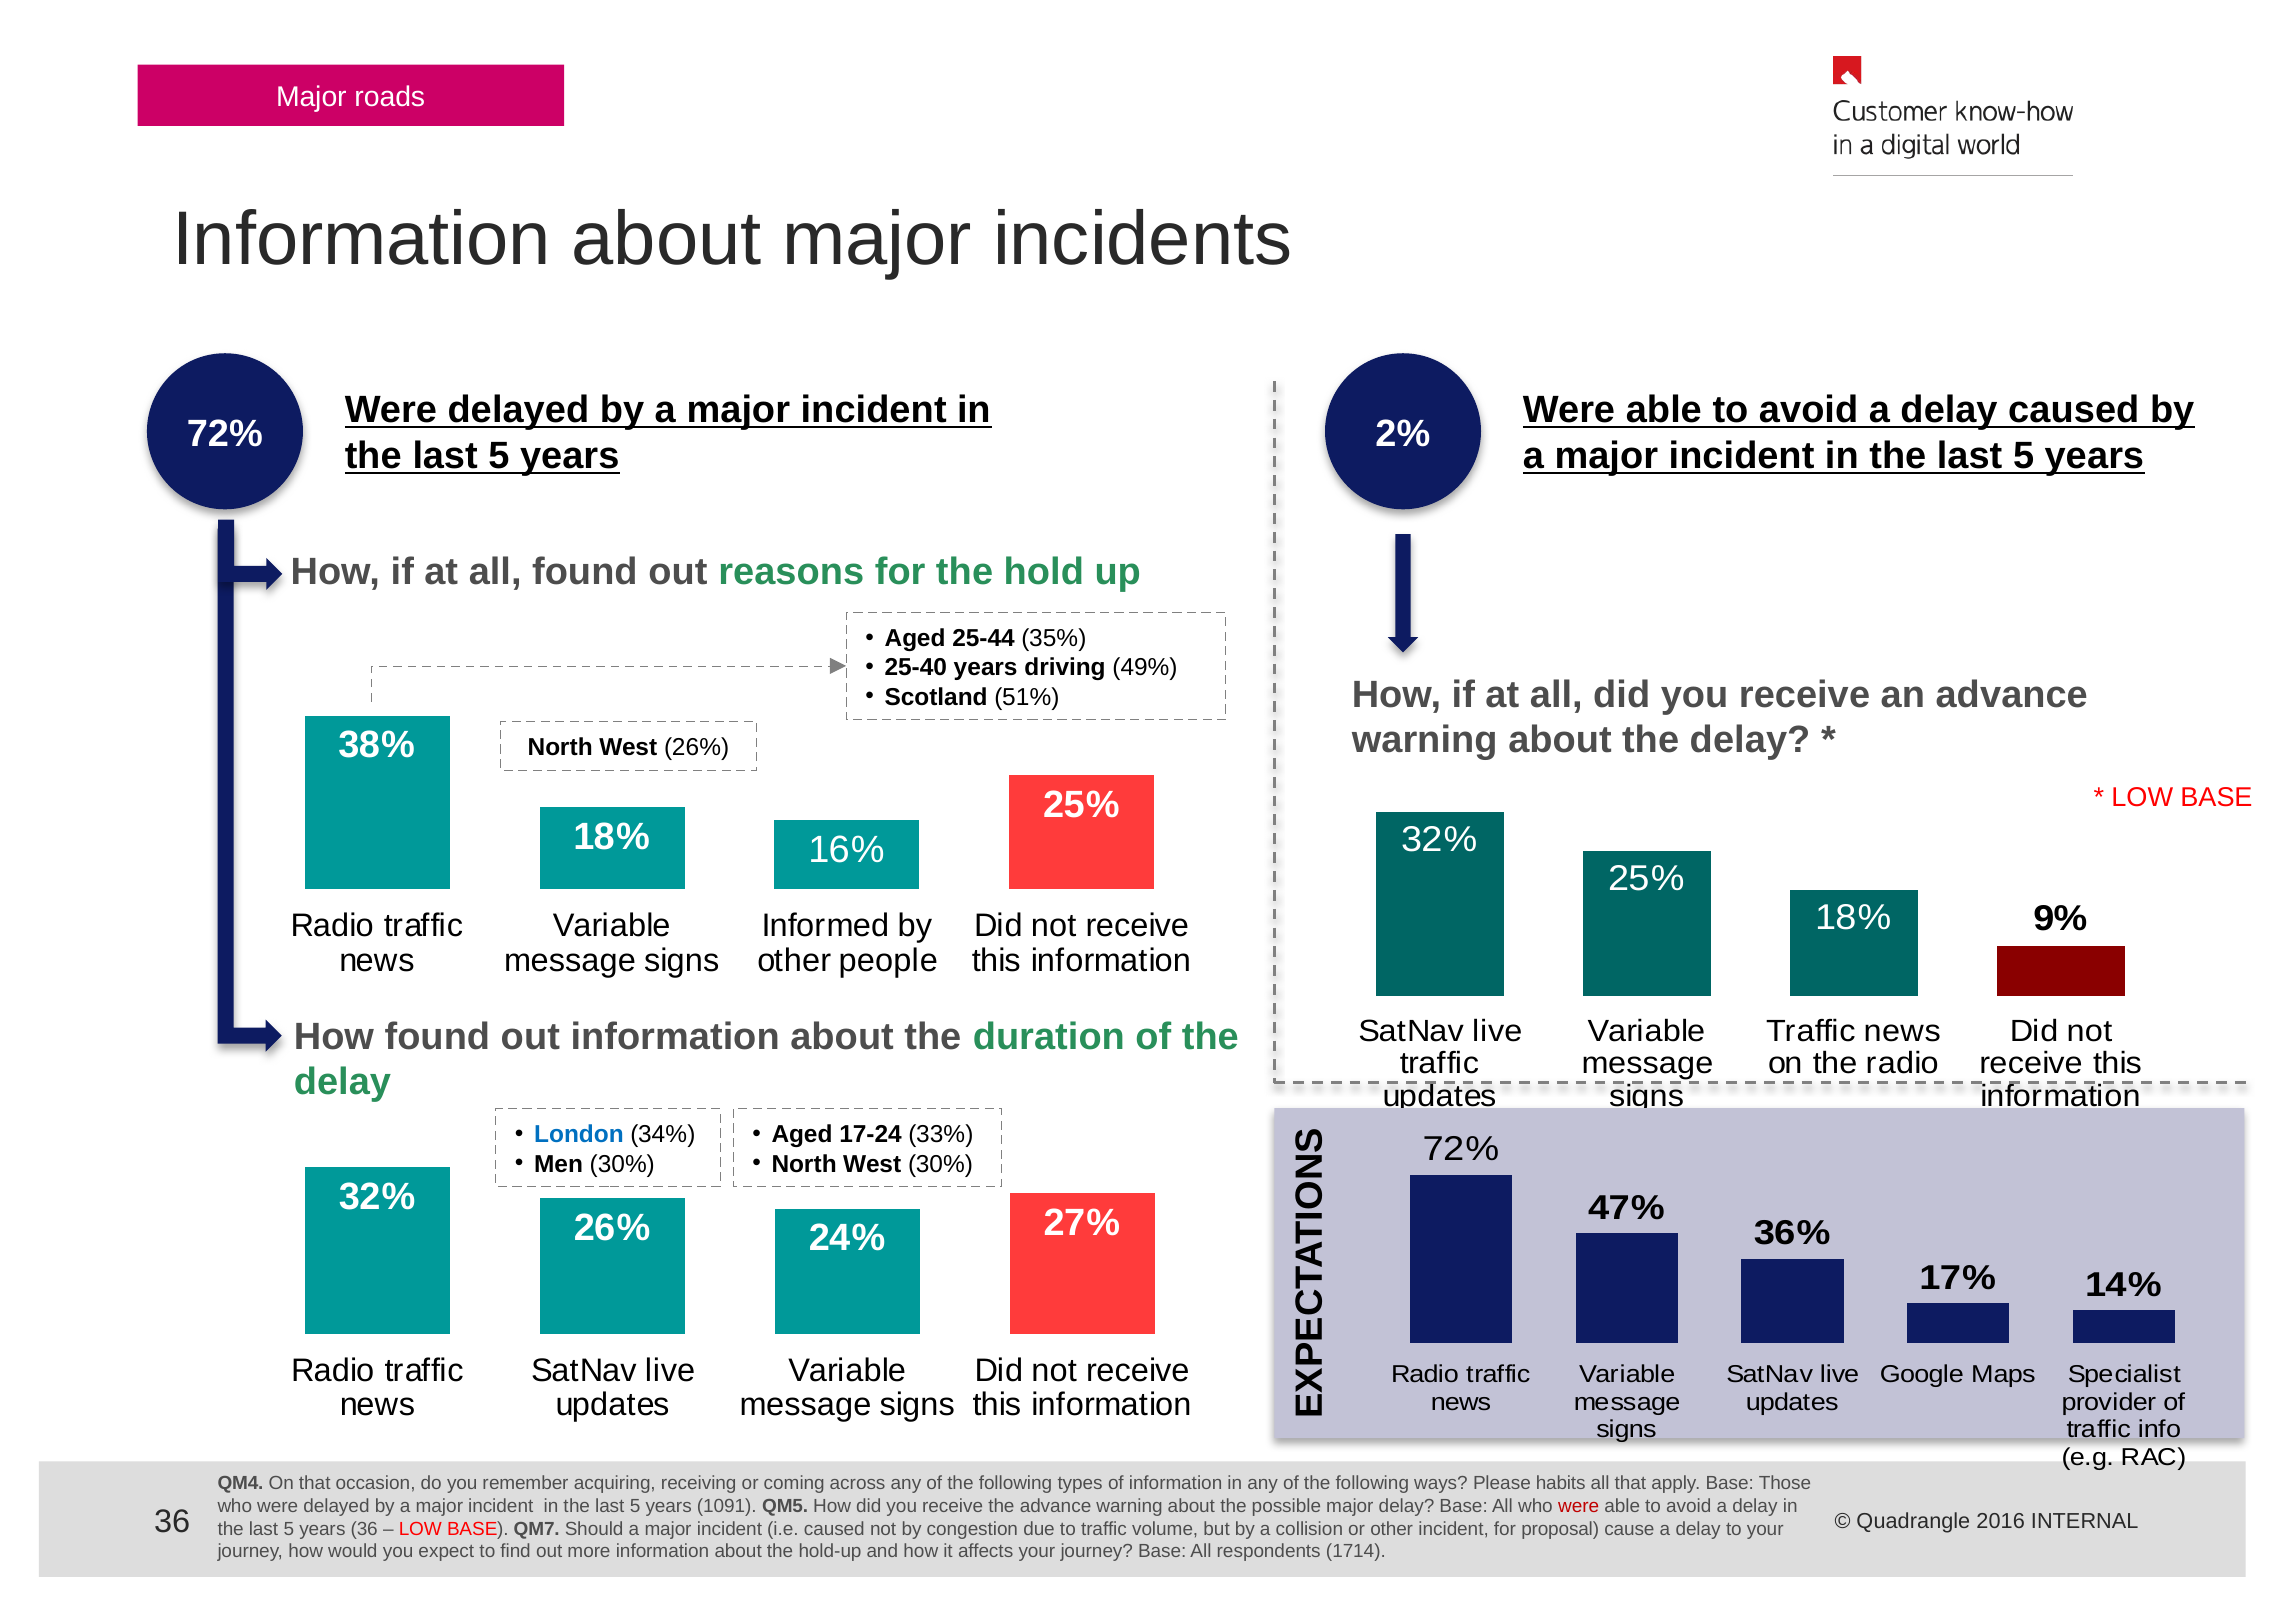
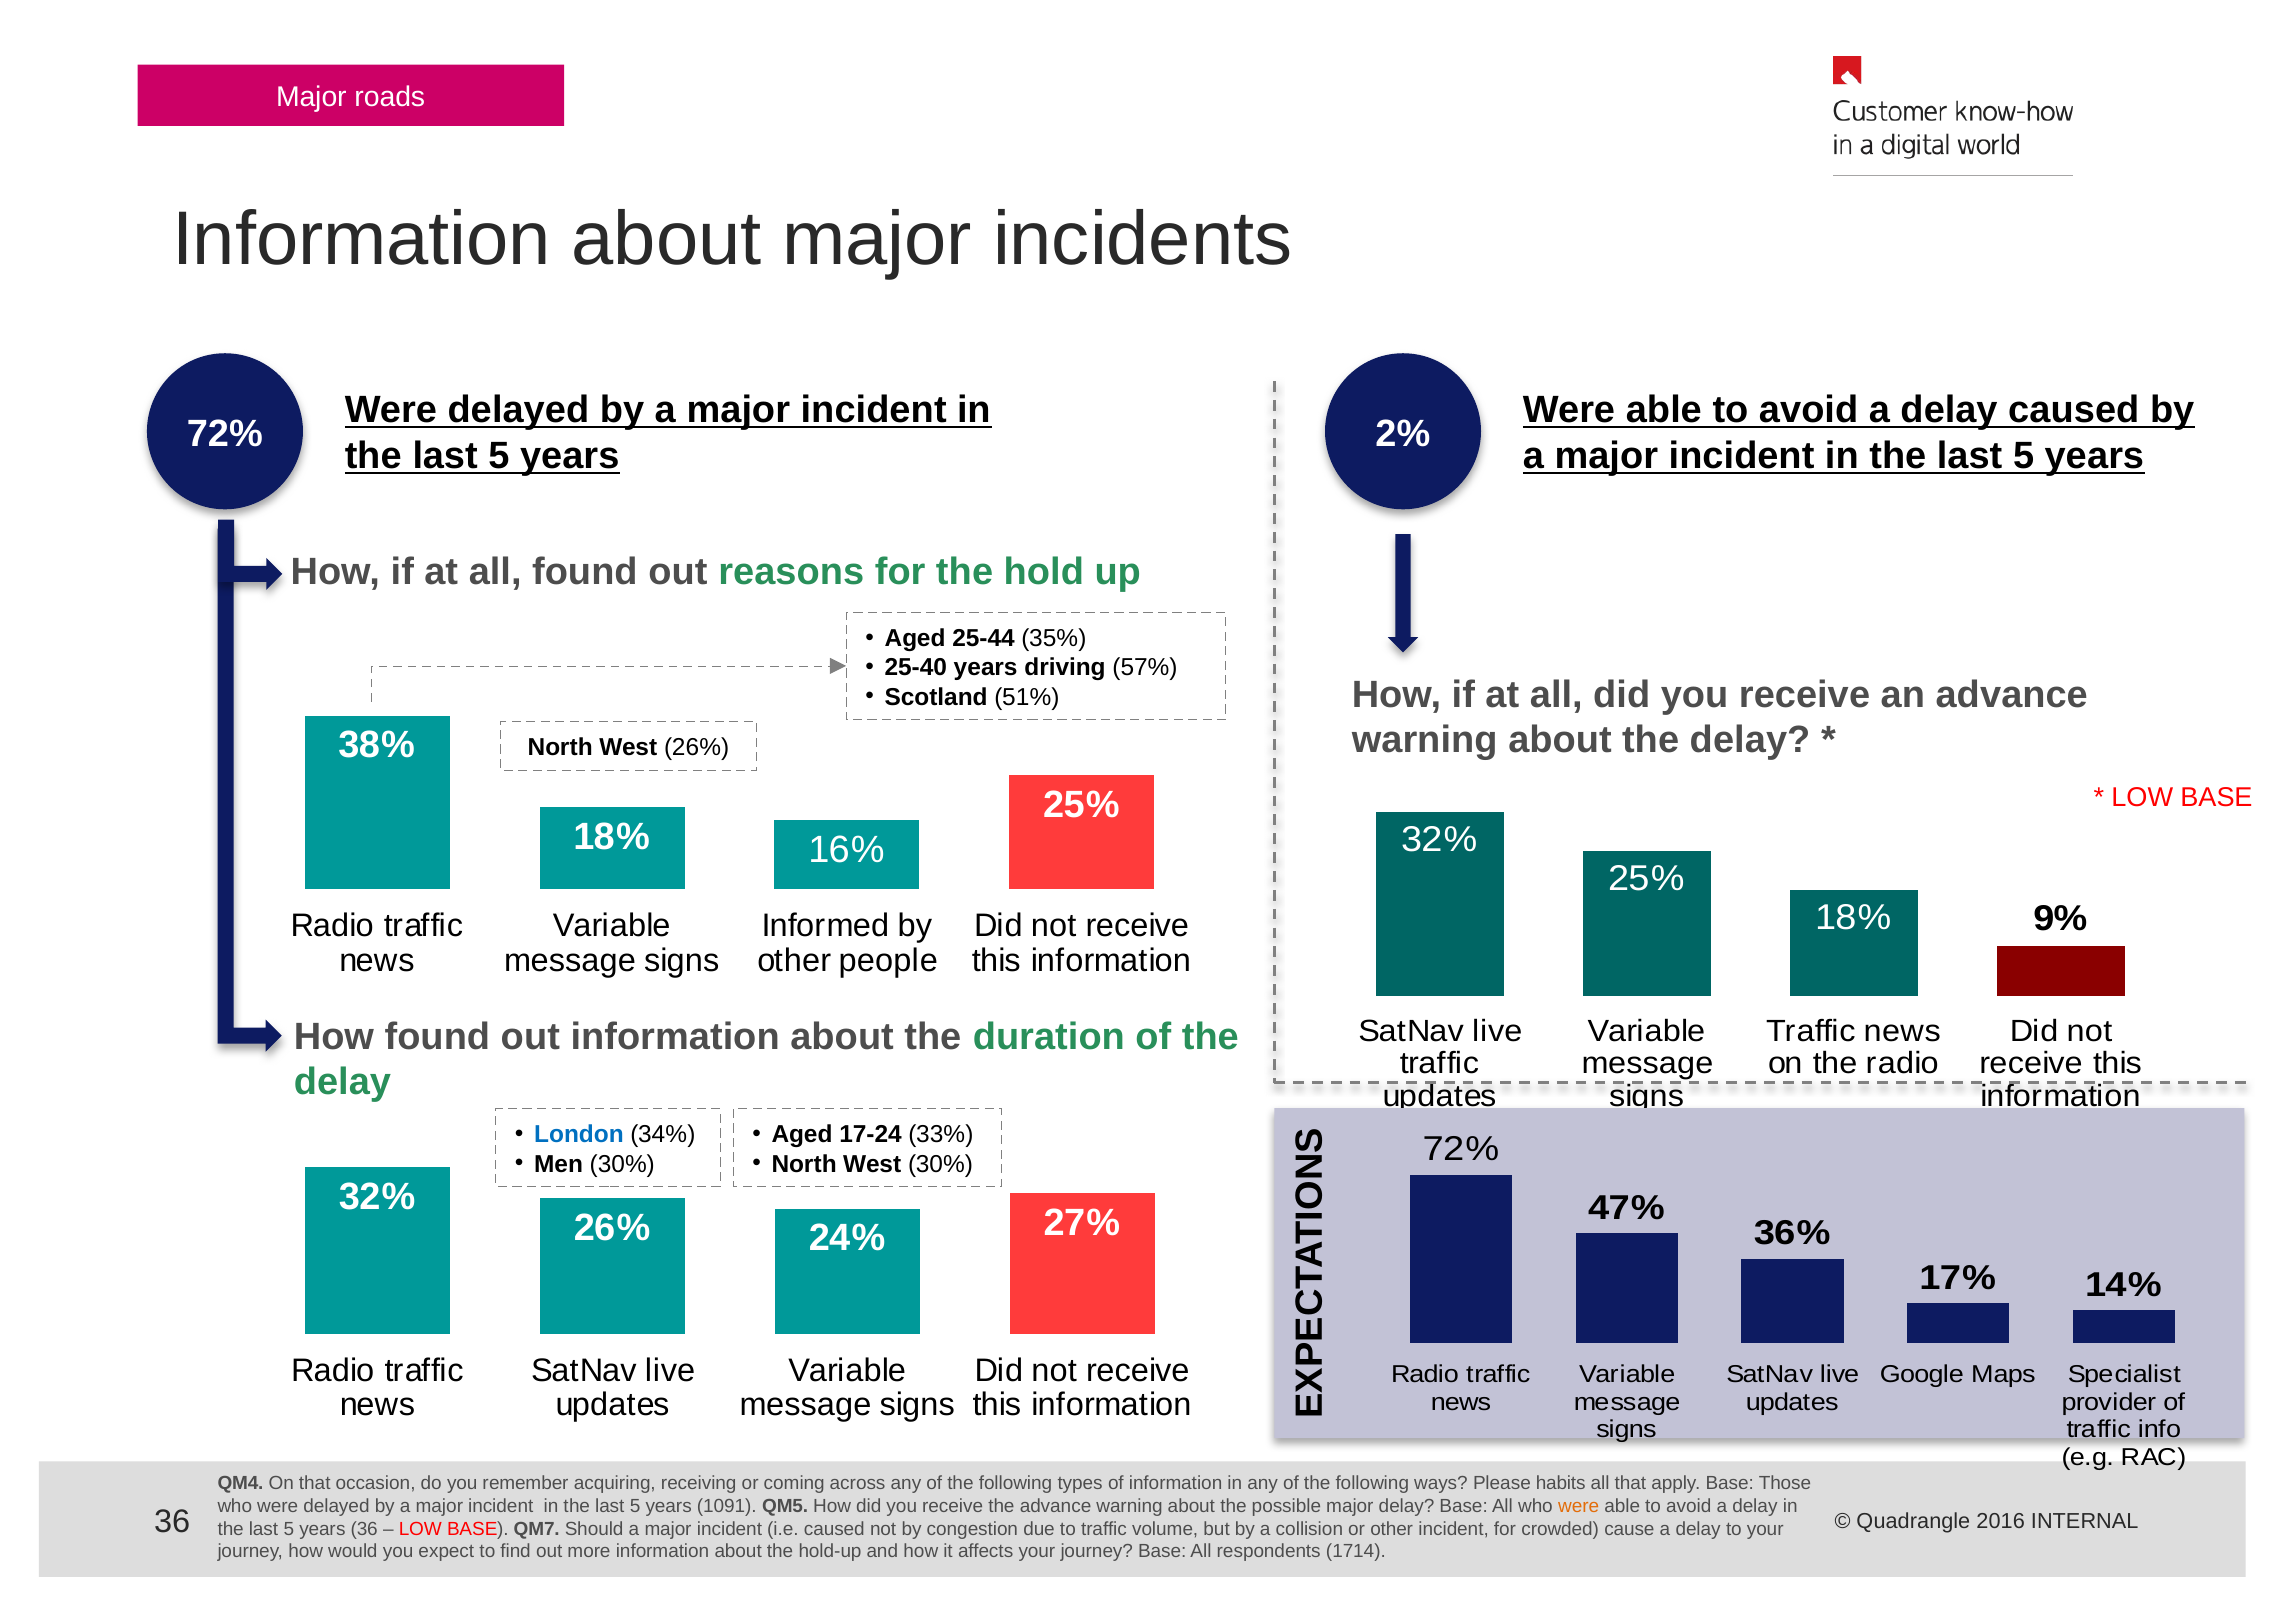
49%: 49% -> 57% (1145, 667)
were colour: red -> orange (1579, 1505)
proposal: proposal -> crowded (1560, 1528)
